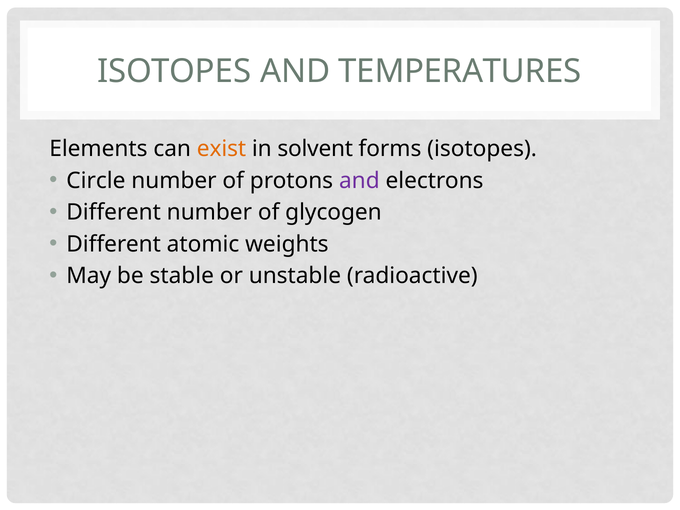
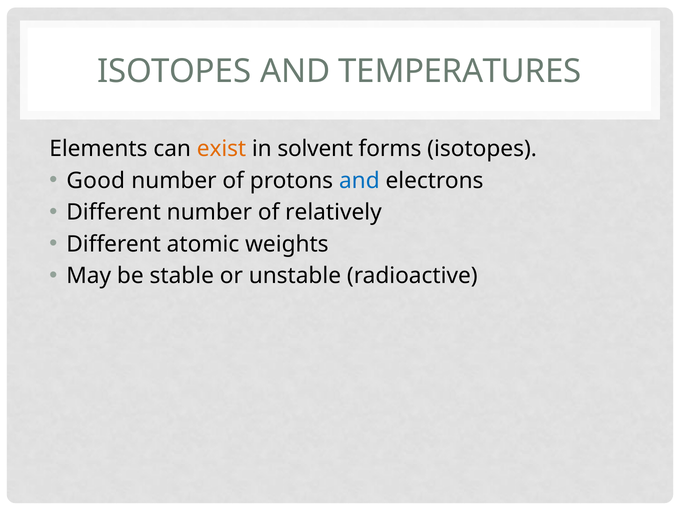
Circle: Circle -> Good (96, 181)
and colour: purple -> blue (359, 181)
glycogen: glycogen -> relatively (333, 212)
